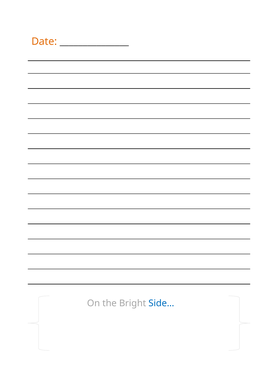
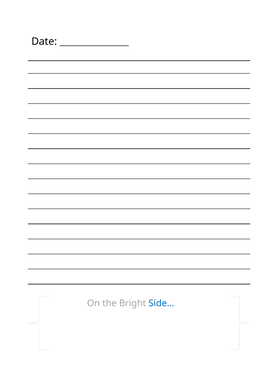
Date colour: orange -> black (44, 41)
